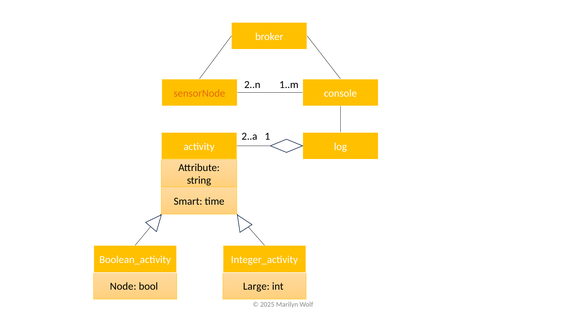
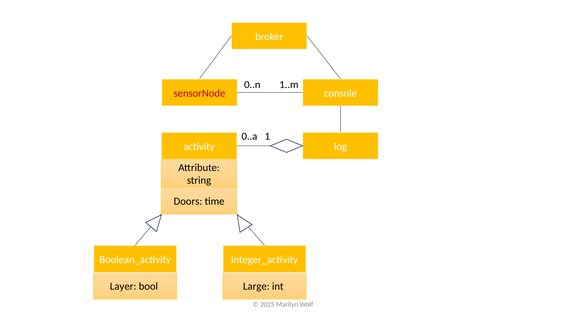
2..n: 2..n -> 0..n (252, 84)
sensorNode colour: orange -> red (199, 93)
2..a: 2..a -> 0..a (249, 136)
Smart: Smart -> Doors (188, 201)
Node: Node -> Layer (123, 286)
